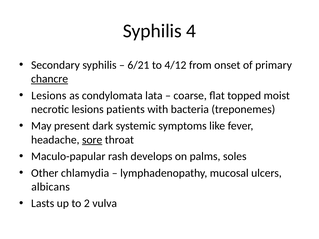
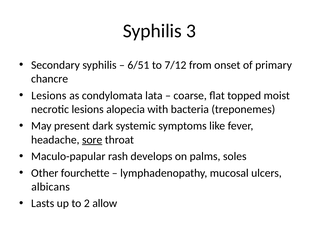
4: 4 -> 3 (191, 31)
6/21: 6/21 -> 6/51 (138, 65)
4/12: 4/12 -> 7/12 (175, 65)
chancre underline: present -> none (50, 79)
patients: patients -> alopecia (126, 109)
chlamydia: chlamydia -> fourchette (85, 173)
vulva: vulva -> allow (105, 204)
